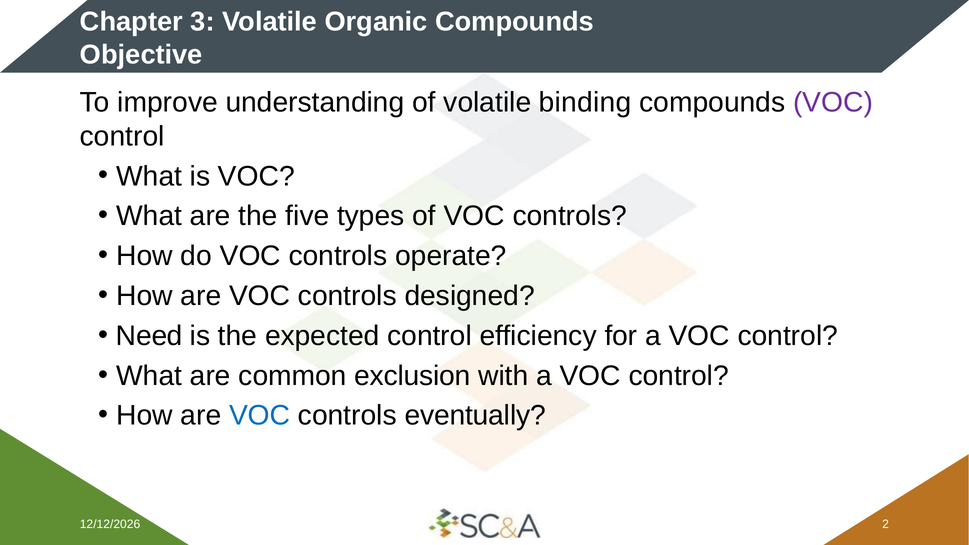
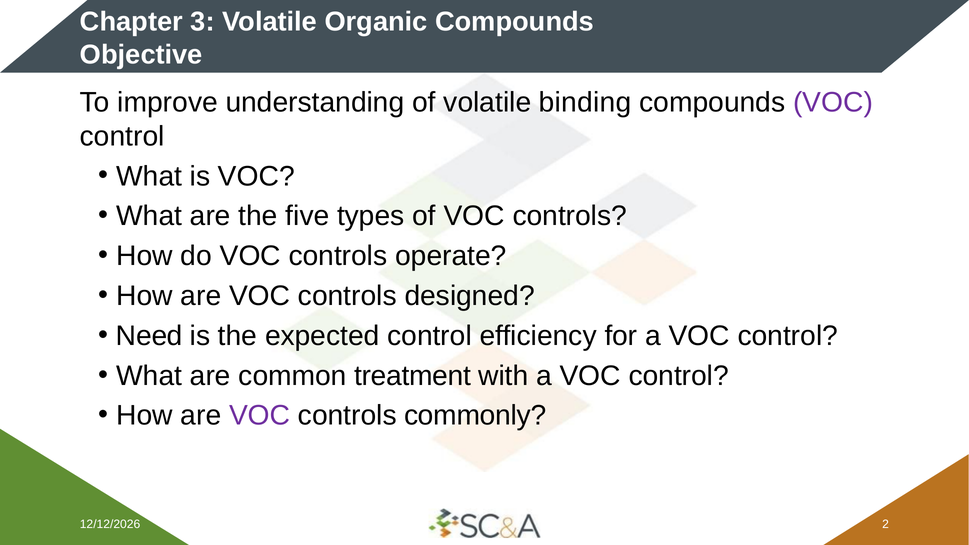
exclusion: exclusion -> treatment (413, 376)
VOC colour: blue -> purple (260, 416)
eventually: eventually -> commonly (475, 416)
